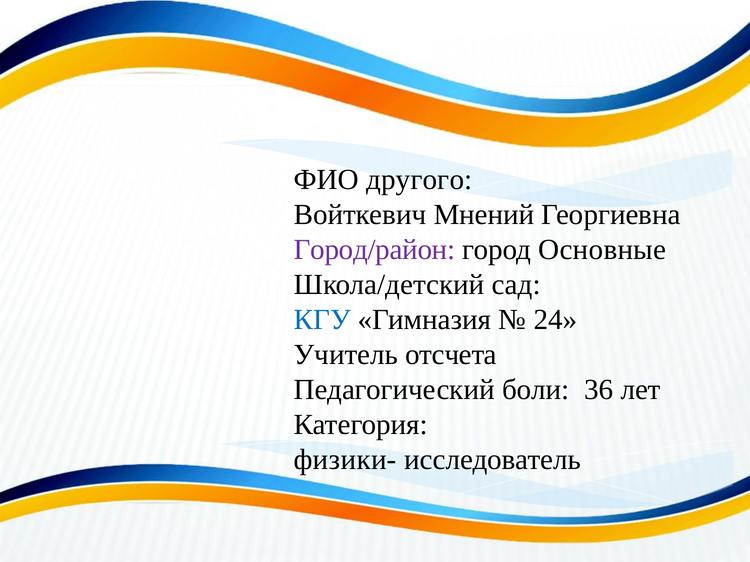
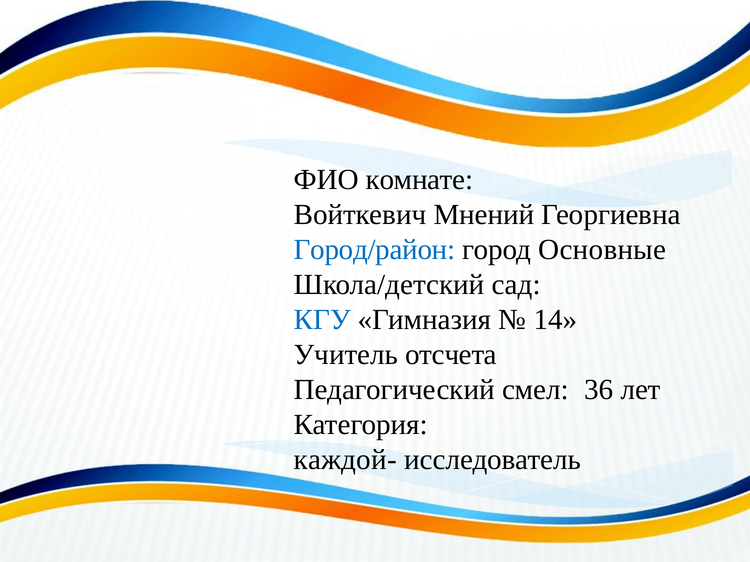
другого: другого -> комнате (419, 180)
Город/район colour: purple -> blue (375, 250)
24: 24 -> 14 (555, 320)
боли: боли -> смел (536, 390)
физики-: физики- -> каждой- (345, 460)
